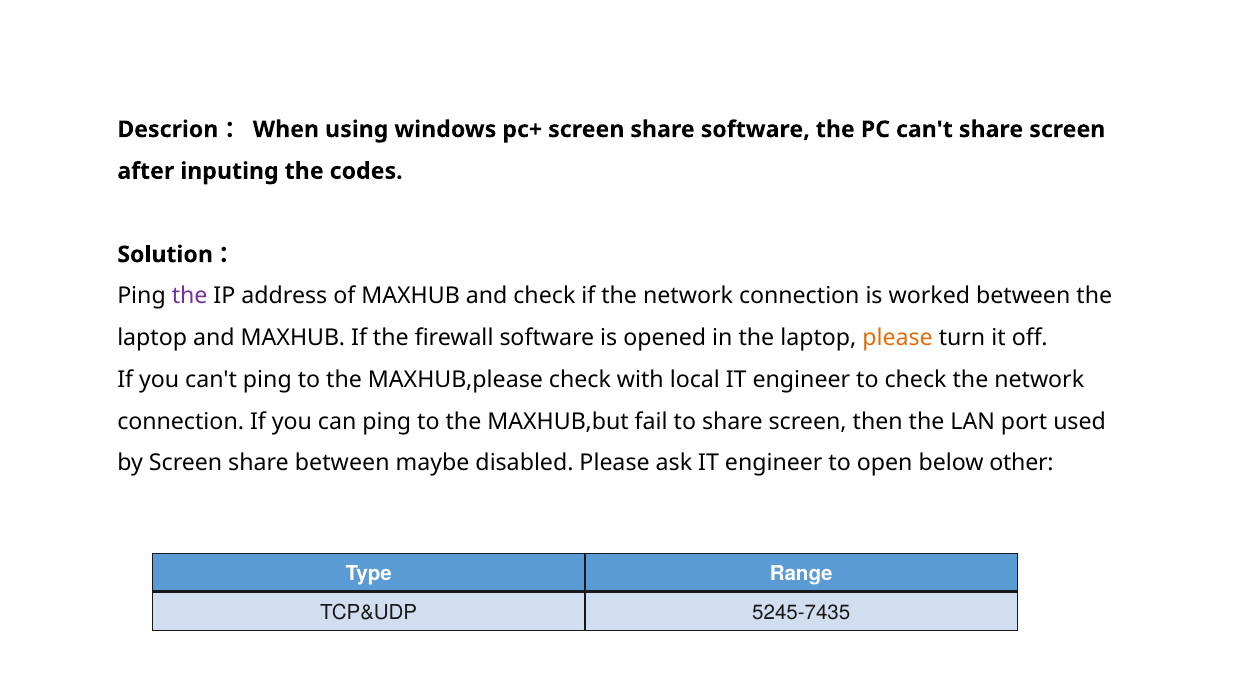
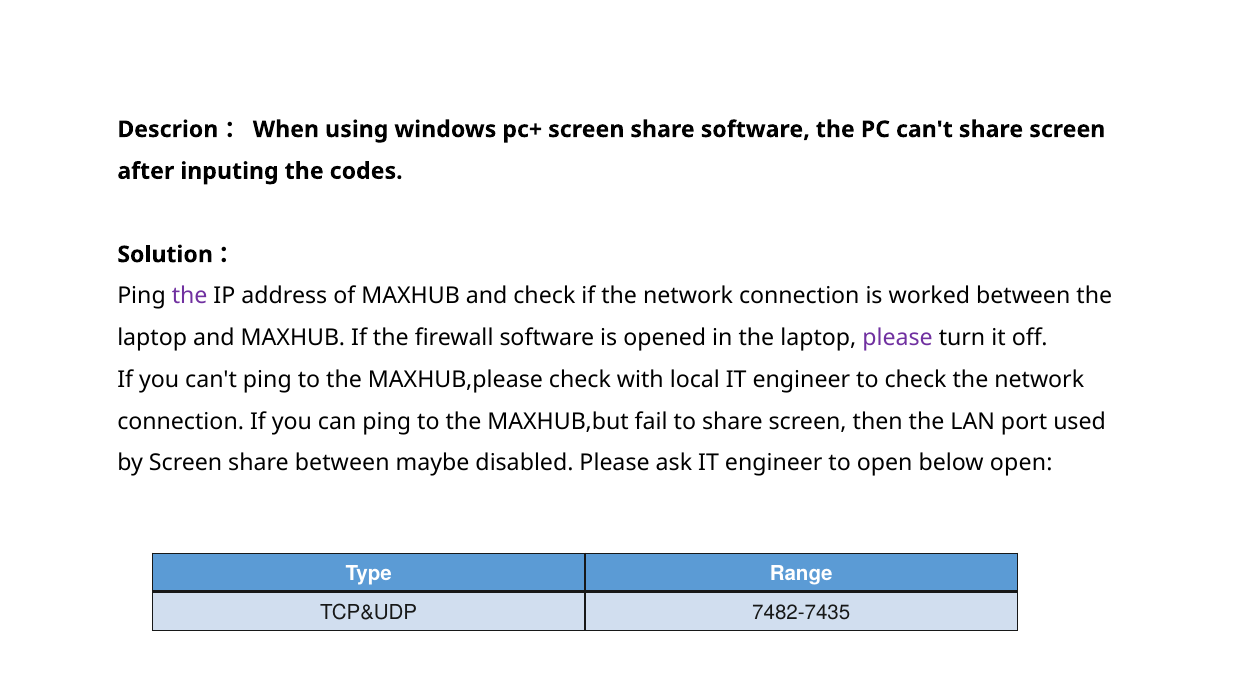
please colour: orange -> purple (898, 338)
below other: other -> open (1021, 463)
5245-7435: 5245-7435 -> 7482-7435 (801, 613)
